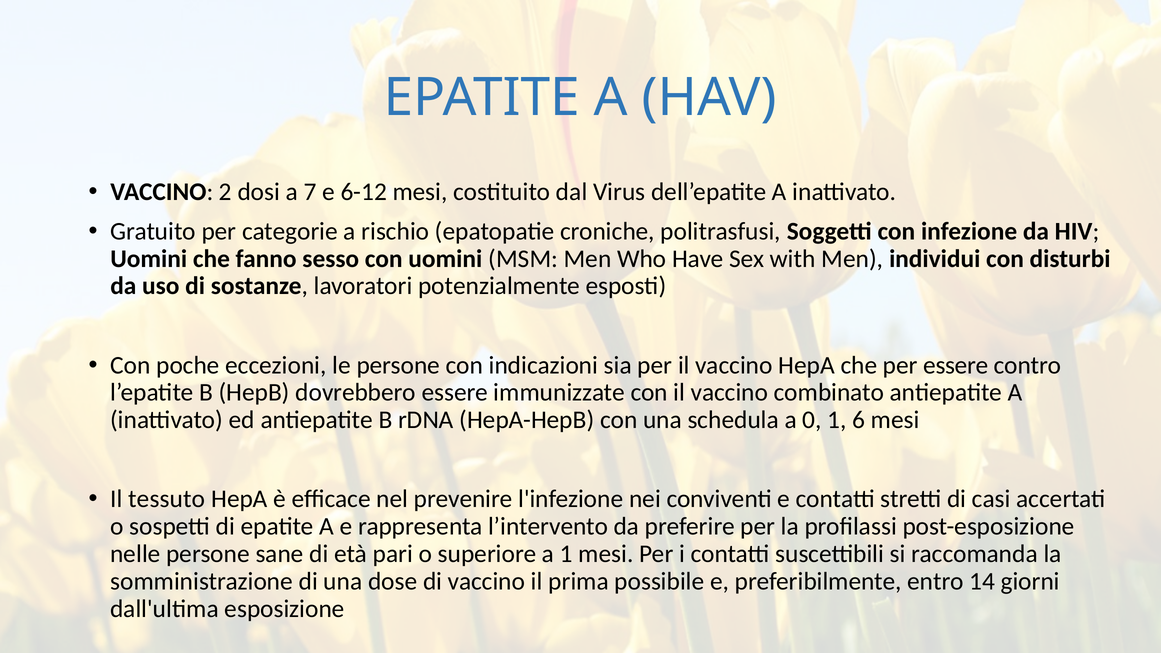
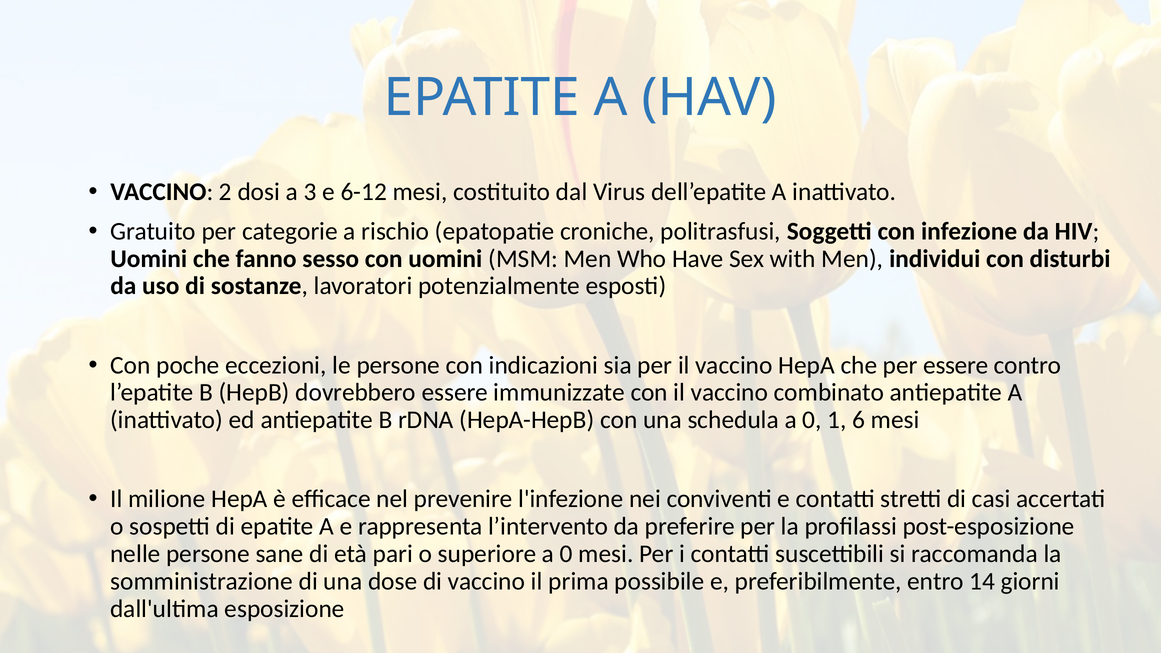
7: 7 -> 3 (310, 192)
tessuto: tessuto -> milione (167, 499)
superiore a 1: 1 -> 0 (566, 554)
